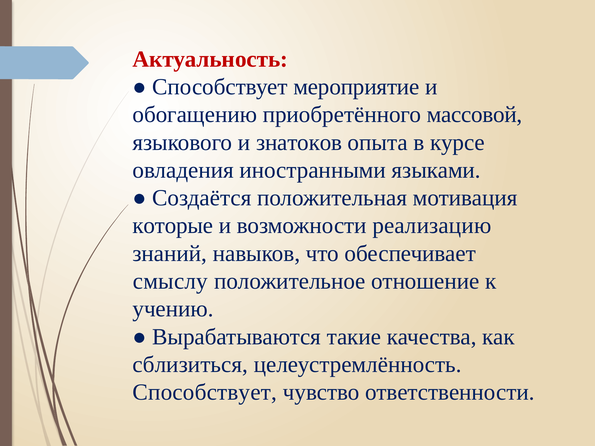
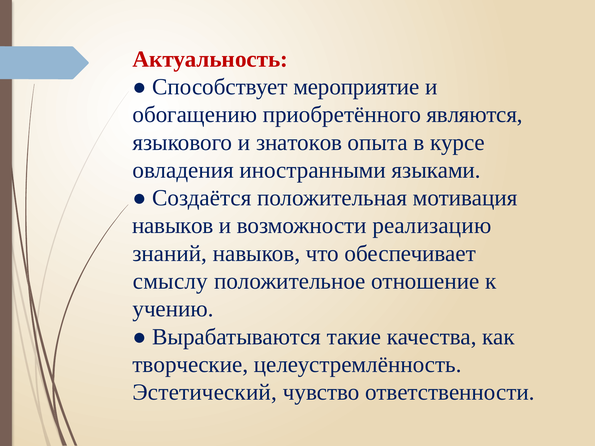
массовой: массовой -> являются (475, 115)
которые: которые -> навыков (173, 226)
сблизиться: сблизиться -> творческие (190, 365)
Способствует: Способствует -> Эстетический (205, 392)
